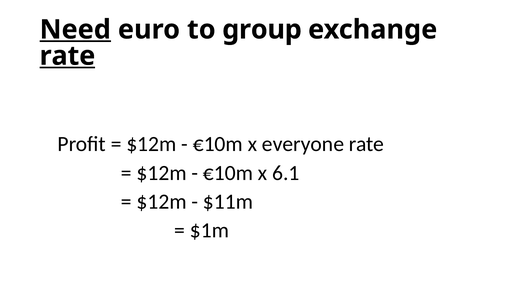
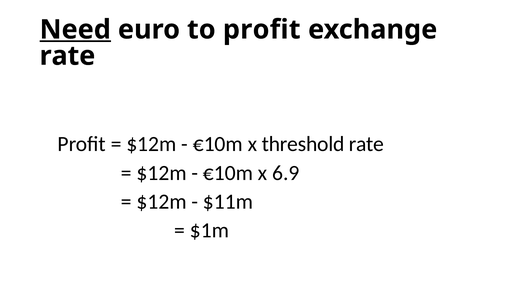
to group: group -> profit (262, 30)
rate underline: present -> none (67, 56)
everyone: everyone -> threshold (303, 144)
6.1: 6.1 -> 6.9 (286, 173)
